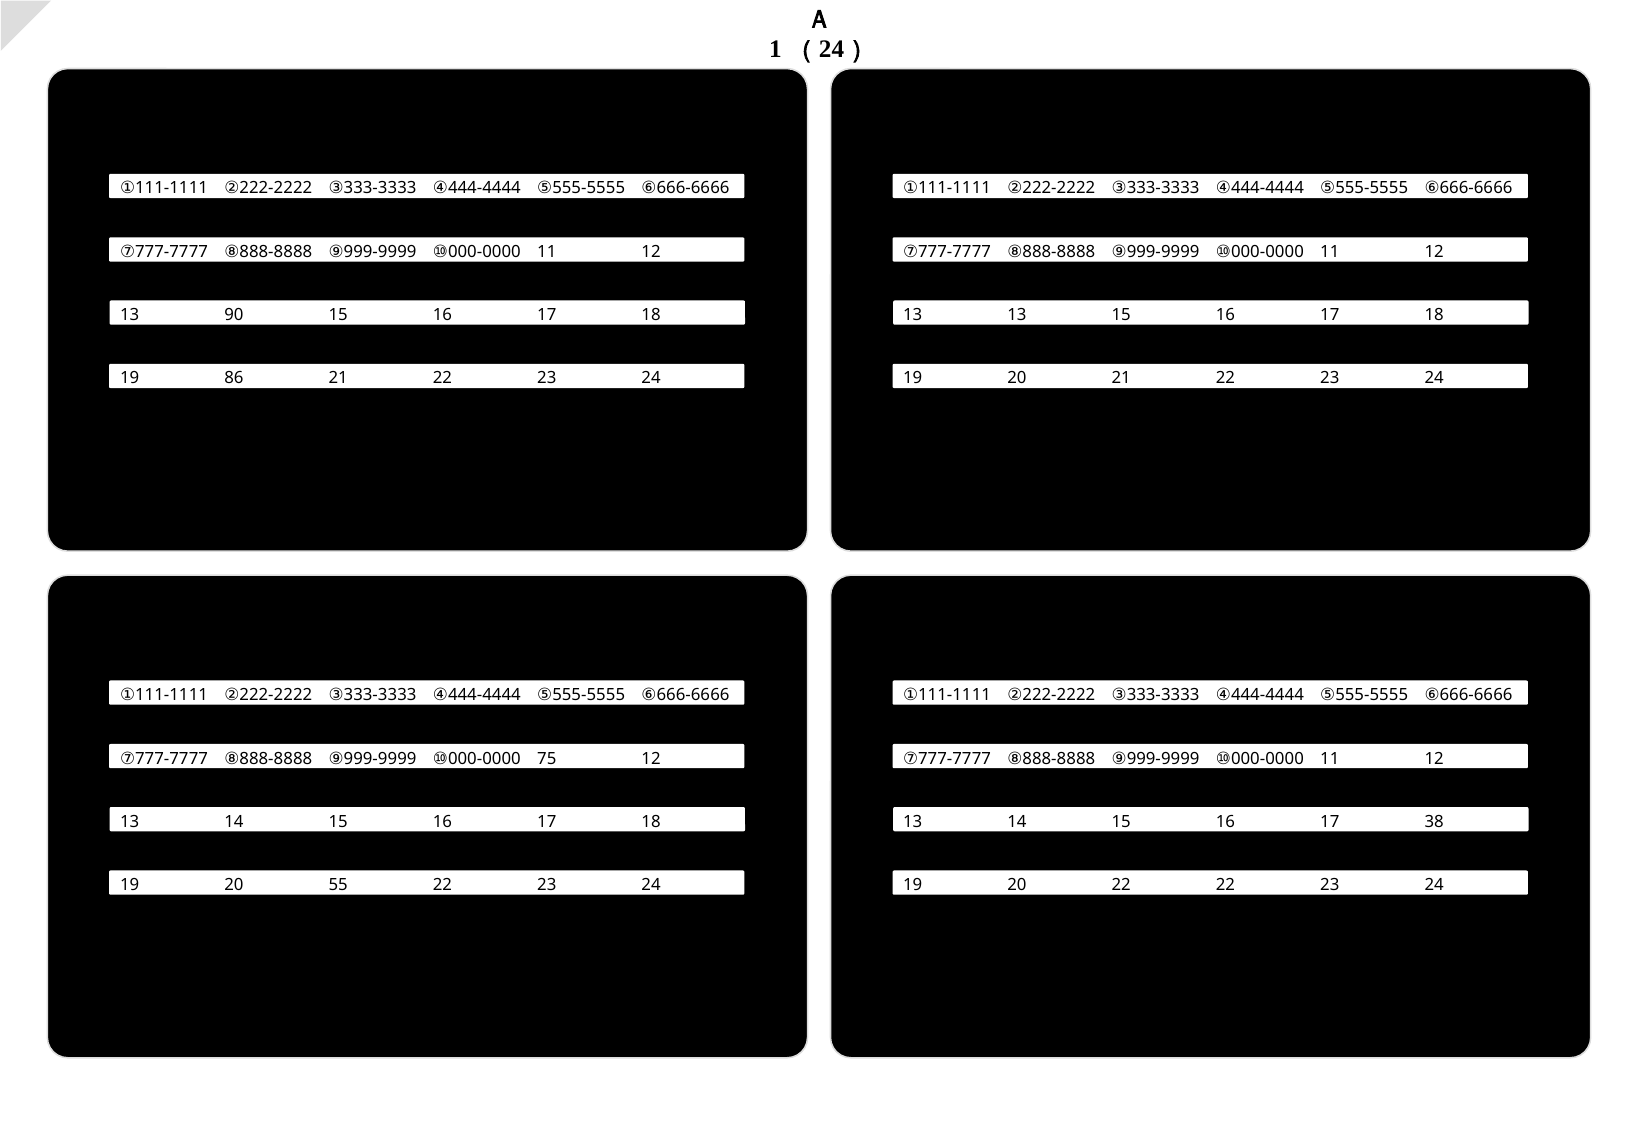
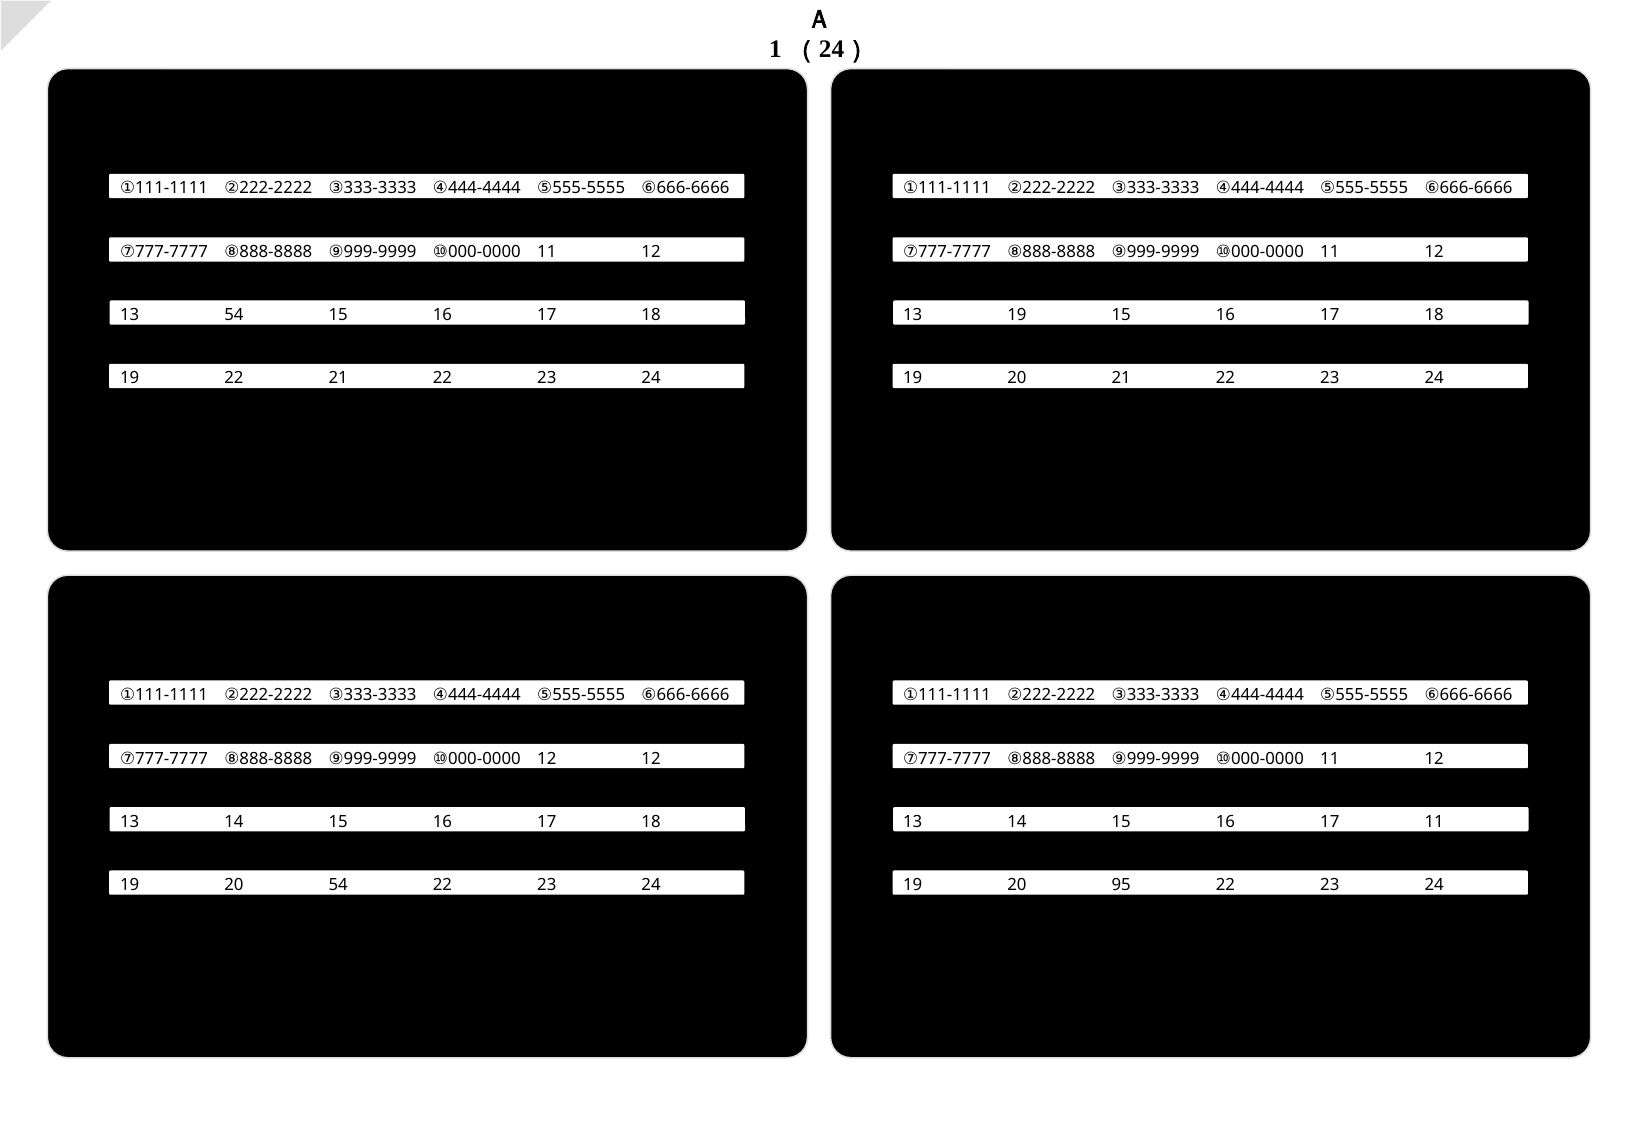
13 90: 90 -> 54 (234, 315)
13 13: 13 -> 19 (1017, 315)
19 86: 86 -> 22 (234, 378)
⑩000-0000 75: 75 -> 12 (547, 758)
17 38: 38 -> 11 (1434, 822)
20 55: 55 -> 54 (338, 885)
20 22: 22 -> 95 (1121, 885)
